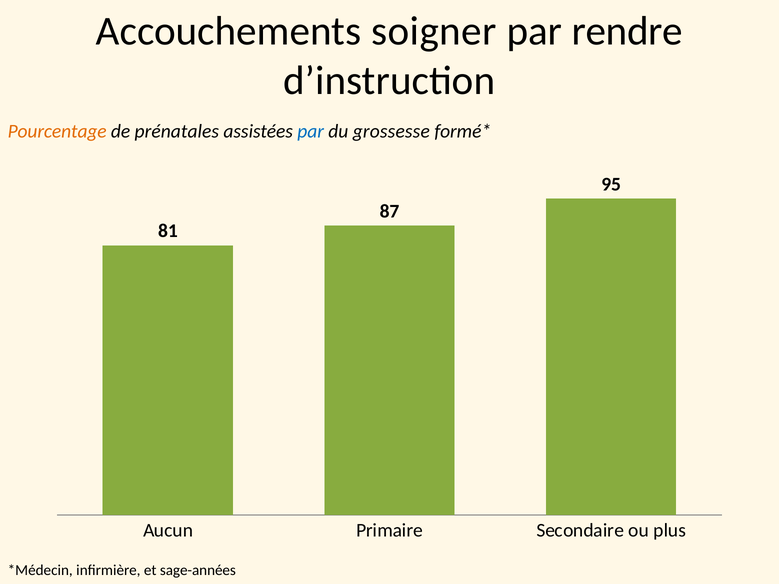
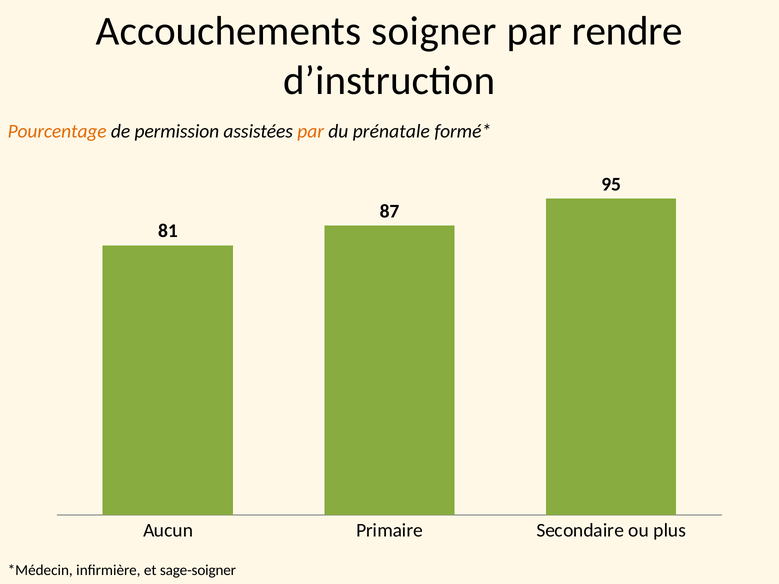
prénatales: prénatales -> permission (177, 131)
par colour: blue -> orange (311, 131)
grossesse: grossesse -> prénatale (391, 131)
sage-années: sage-années -> sage-soigner (198, 571)
